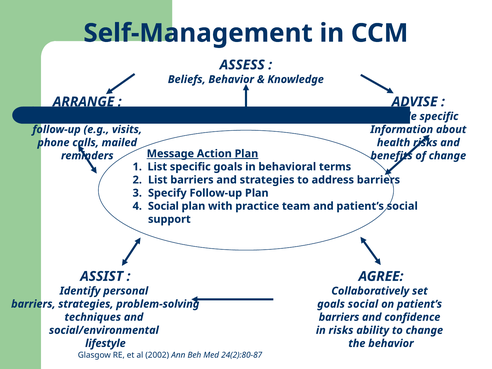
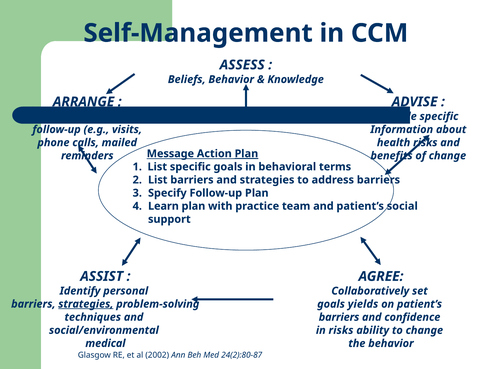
4 Social: Social -> Learn (163, 206)
strategies underline: none -> present (86, 304)
goals social: social -> yields (363, 304)
lifestyle: lifestyle -> medical (105, 343)
